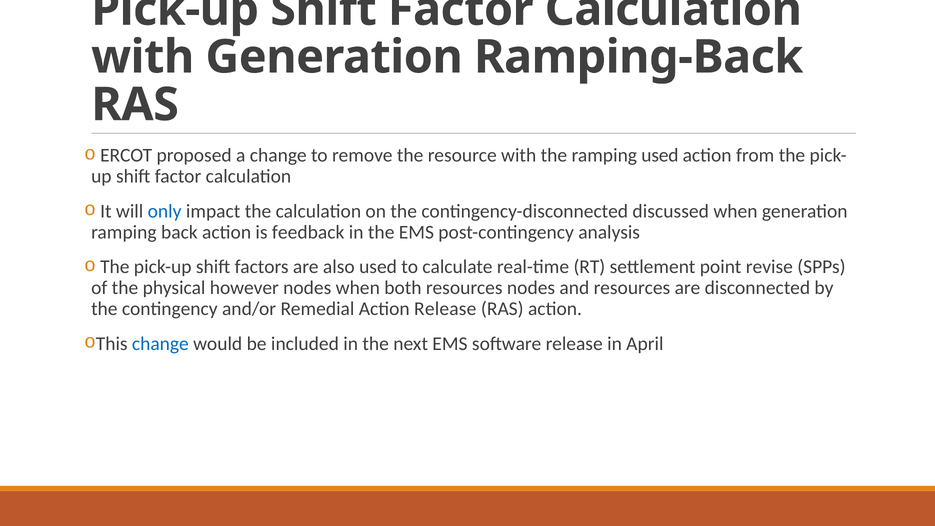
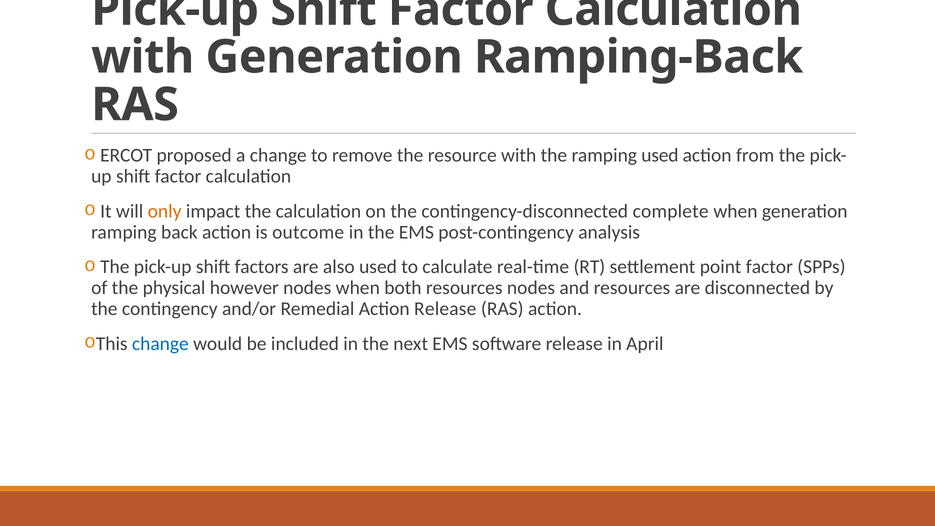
only colour: blue -> orange (165, 211)
discussed: discussed -> complete (671, 211)
feedback: feedback -> outcome (308, 232)
point revise: revise -> factor (769, 267)
